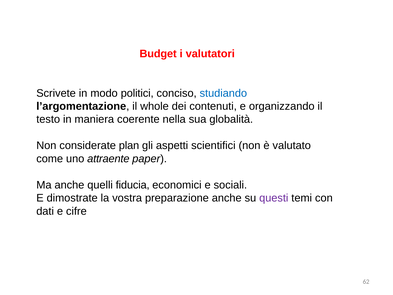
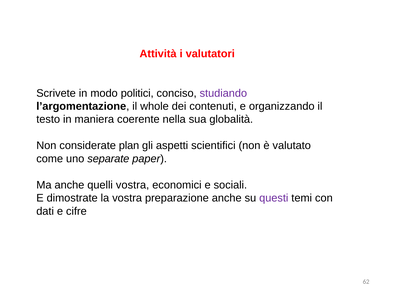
Budget: Budget -> Attività (158, 54)
studiando colour: blue -> purple (223, 93)
attraente: attraente -> separate (108, 159)
quelli fiducia: fiducia -> vostra (133, 185)
